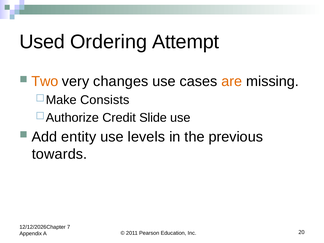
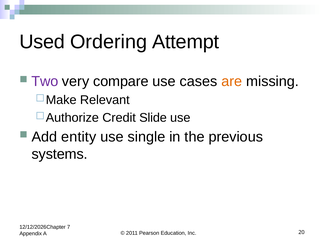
Two colour: orange -> purple (45, 81)
changes: changes -> compare (121, 81)
Consists: Consists -> Relevant (105, 100)
levels: levels -> single (146, 137)
towards: towards -> systems (60, 154)
